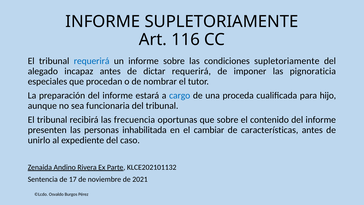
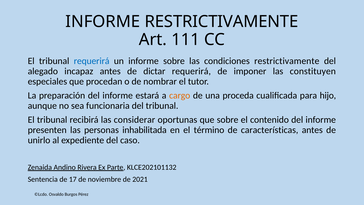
INFORME SUPLETORIAMENTE: SUPLETORIAMENTE -> RESTRICTIVAMENTE (222, 22)
116: 116 -> 111 (186, 40)
condiciones supletoriamente: supletoriamente -> restrictivamente (287, 61)
pignoraticia: pignoraticia -> constituyen (313, 71)
cargo colour: blue -> orange (180, 95)
frecuencia: frecuencia -> considerar (134, 120)
cambiar: cambiar -> término (209, 130)
